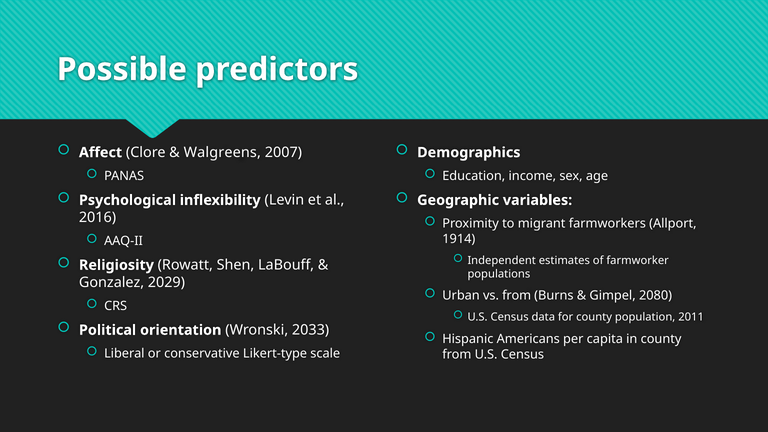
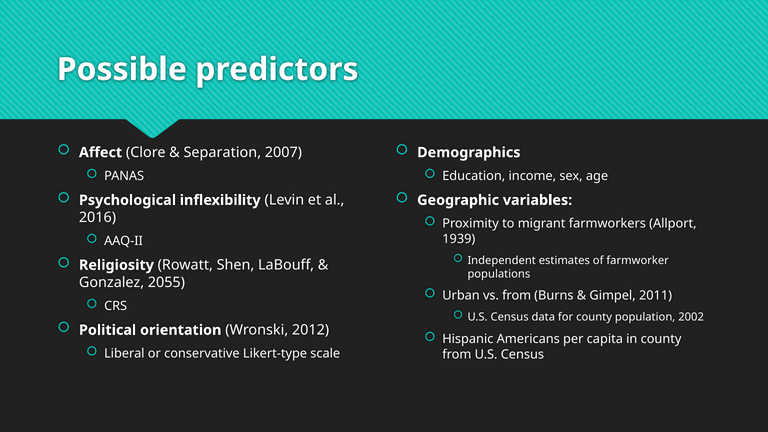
Walgreens: Walgreens -> Separation (222, 152)
1914: 1914 -> 1939 (459, 239)
2029: 2029 -> 2055 (166, 282)
2080: 2080 -> 2011 (656, 296)
2011: 2011 -> 2002 (691, 317)
2033: 2033 -> 2012 (311, 330)
